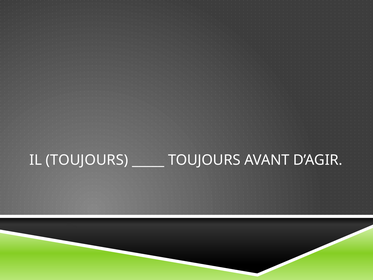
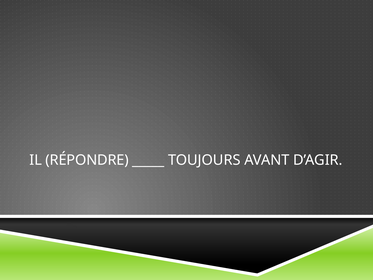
IL TOUJOURS: TOUJOURS -> RÉPONDRE (87, 160)
